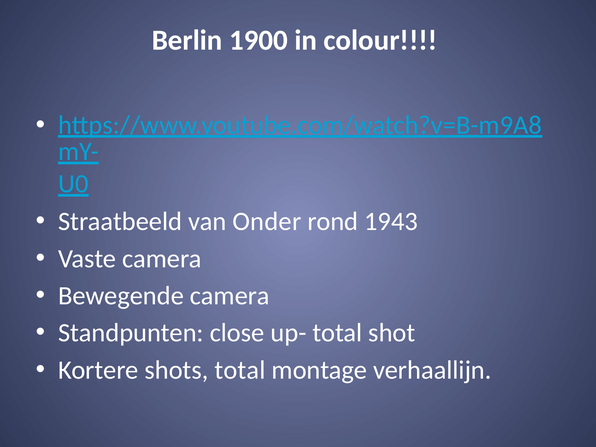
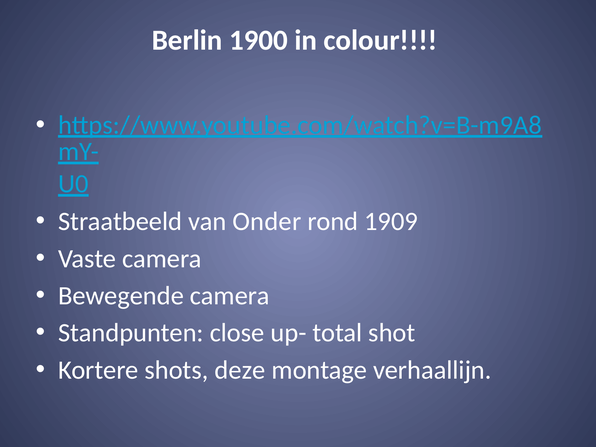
1943: 1943 -> 1909 (391, 222)
shots total: total -> deze (240, 370)
